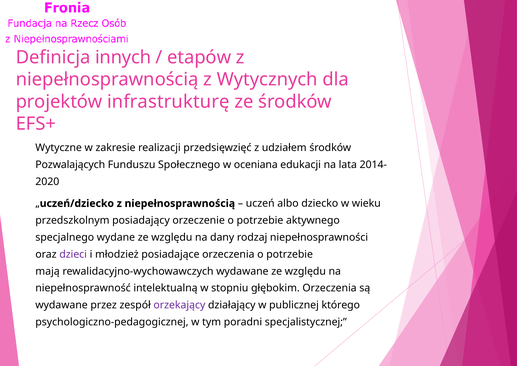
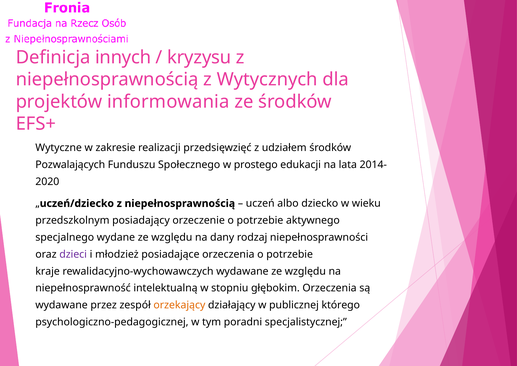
etapów: etapów -> kryzysu (199, 57)
infrastrukturę: infrastrukturę -> informowania (168, 101)
oceniana: oceniana -> prostego (256, 165)
mają: mają -> kraje (48, 271)
orzekający colour: purple -> orange (179, 305)
